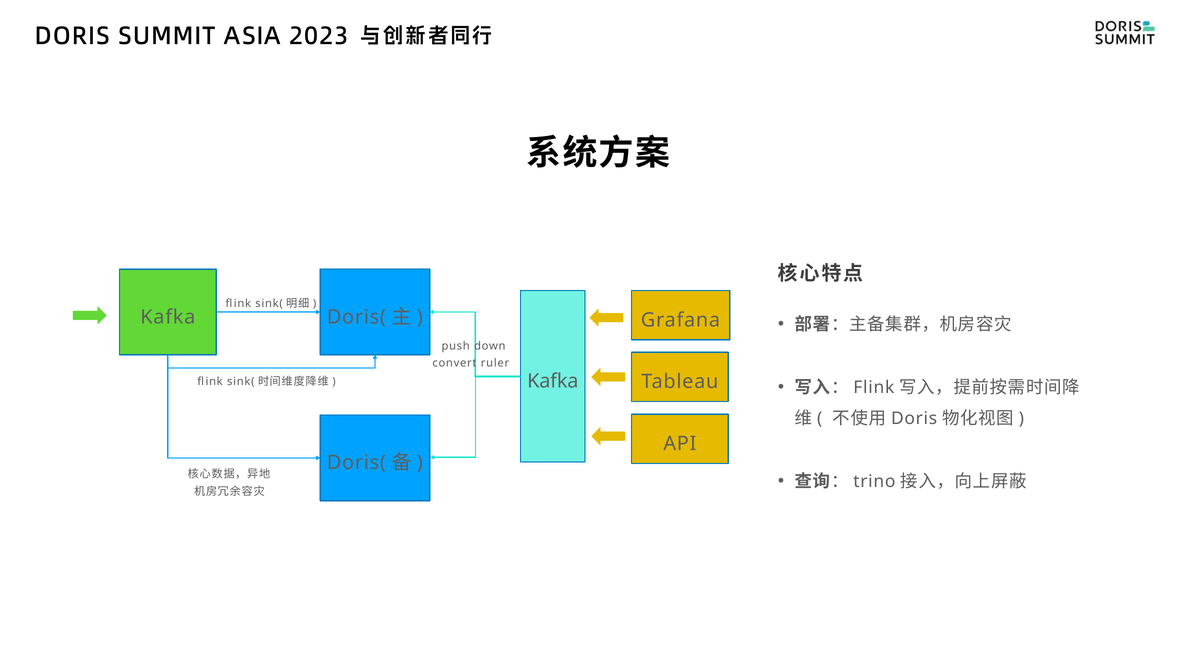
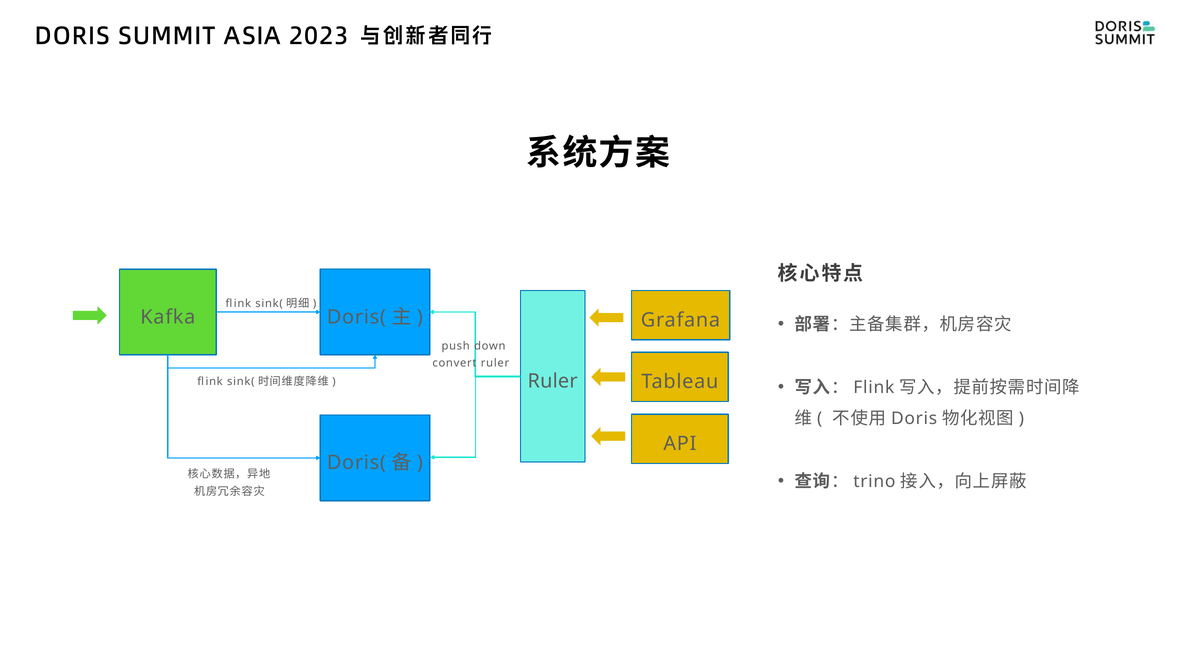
Kafka: Kafka -> Ruler (553, 381)
